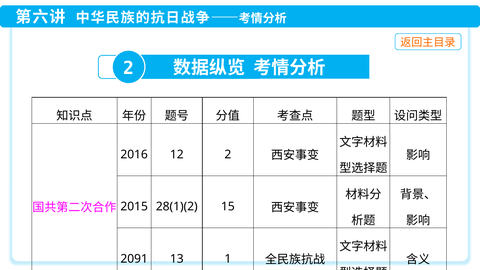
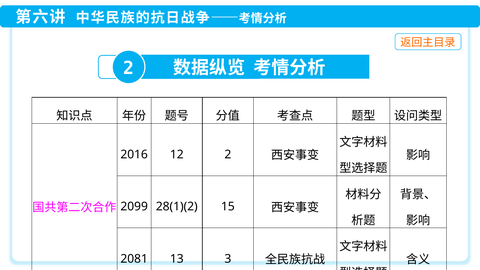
2015: 2015 -> 2099 (134, 207)
2091: 2091 -> 2081 (134, 259)
1: 1 -> 3 (228, 259)
